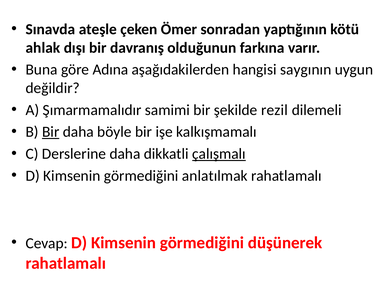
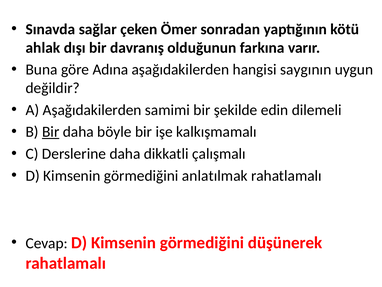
ateşle: ateşle -> sağlar (98, 29)
A Şımarmamalıdır: Şımarmamalıdır -> Aşağıdakilerden (92, 110)
rezil: rezil -> edin (275, 110)
çalışmalı underline: present -> none (219, 154)
